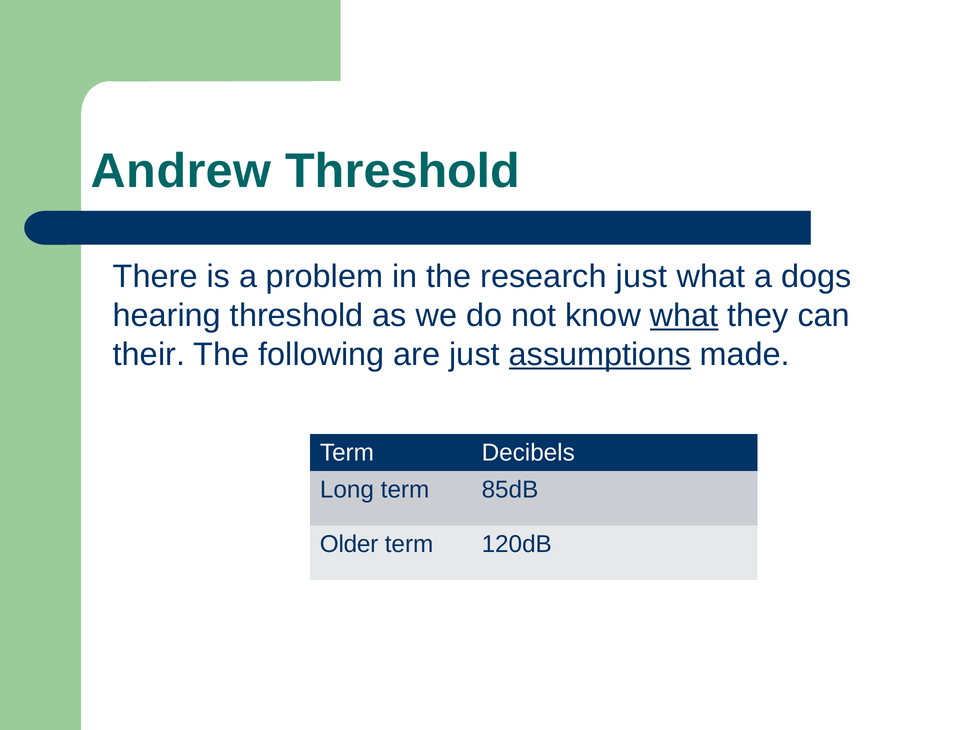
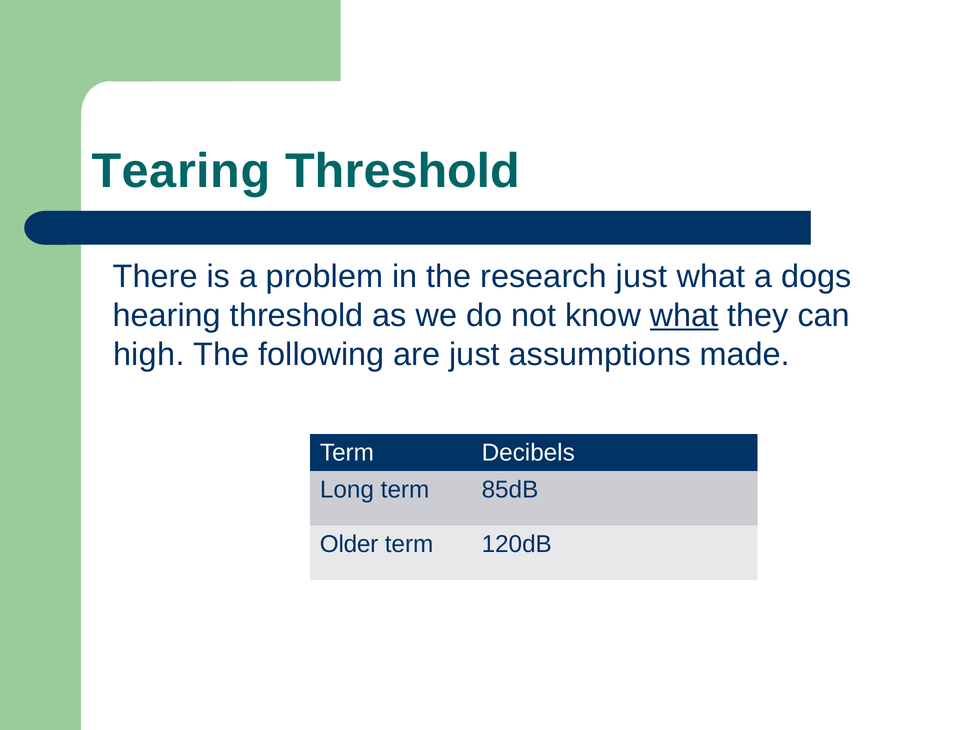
Andrew: Andrew -> Tearing (181, 171)
their: their -> high (149, 354)
assumptions underline: present -> none (600, 354)
